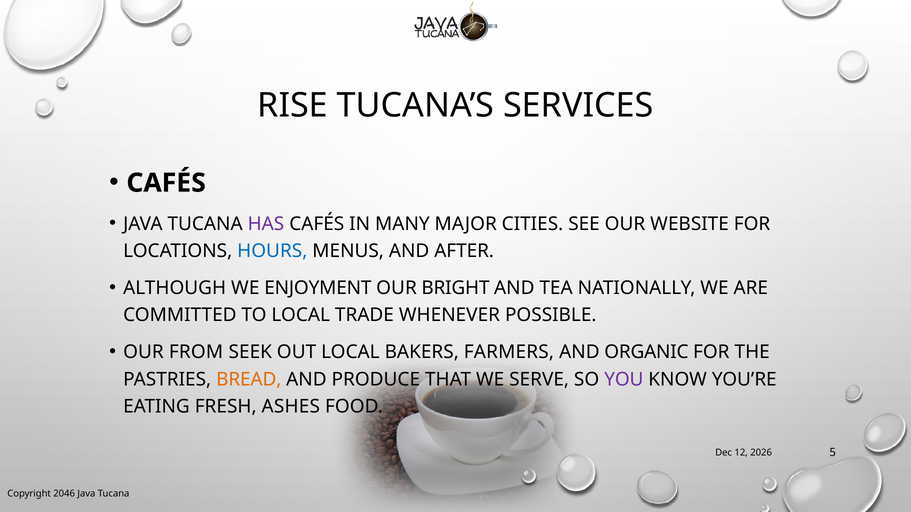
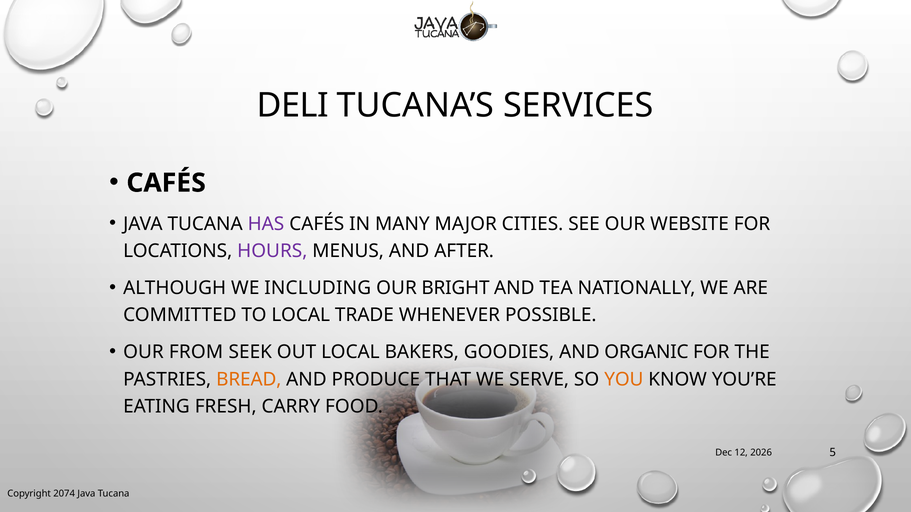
RISE: RISE -> DELI (293, 106)
HOURS colour: blue -> purple (272, 251)
ENJOYMENT: ENJOYMENT -> INCLUDING (318, 288)
FARMERS: FARMERS -> GOODIES (509, 352)
YOU colour: purple -> orange (624, 380)
ASHES: ASHES -> CARRY (291, 407)
2046: 2046 -> 2074 (64, 494)
